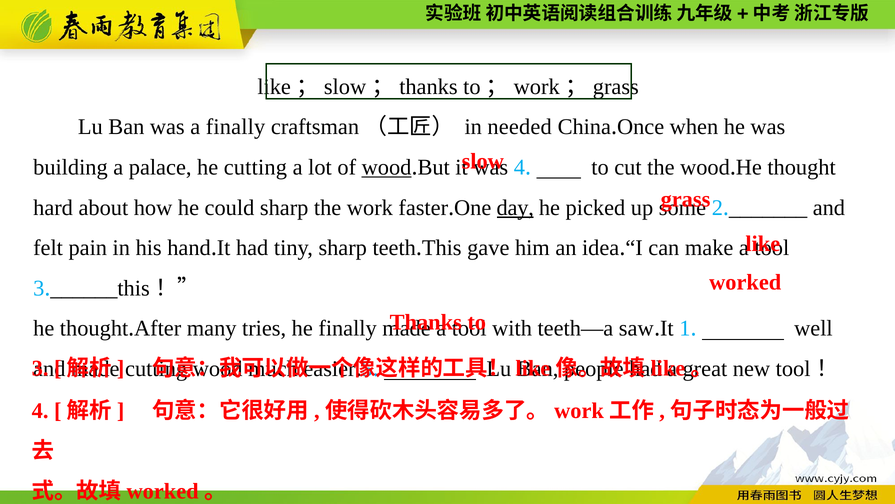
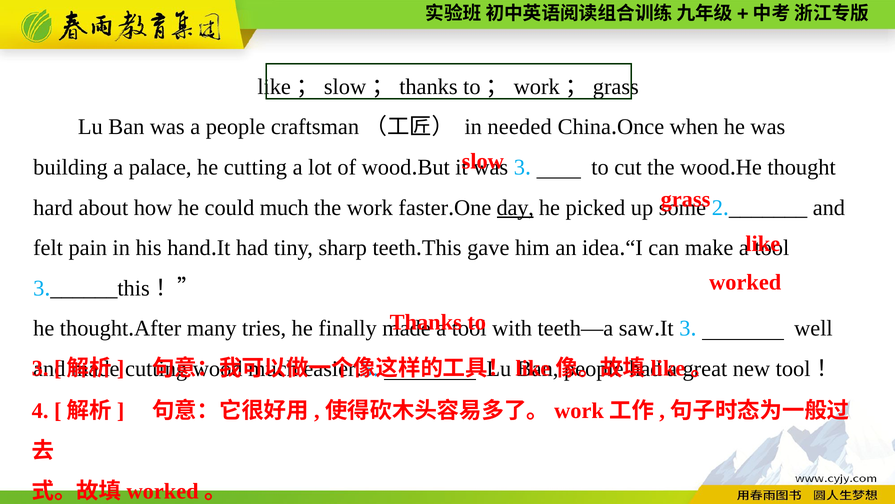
a finally: finally -> people (236, 127)
wood underline: present -> none (387, 167)
4: 4 -> 3 (519, 167)
could sharp: sharp -> much (284, 207)
It 1: 1 -> 3 (685, 328)
